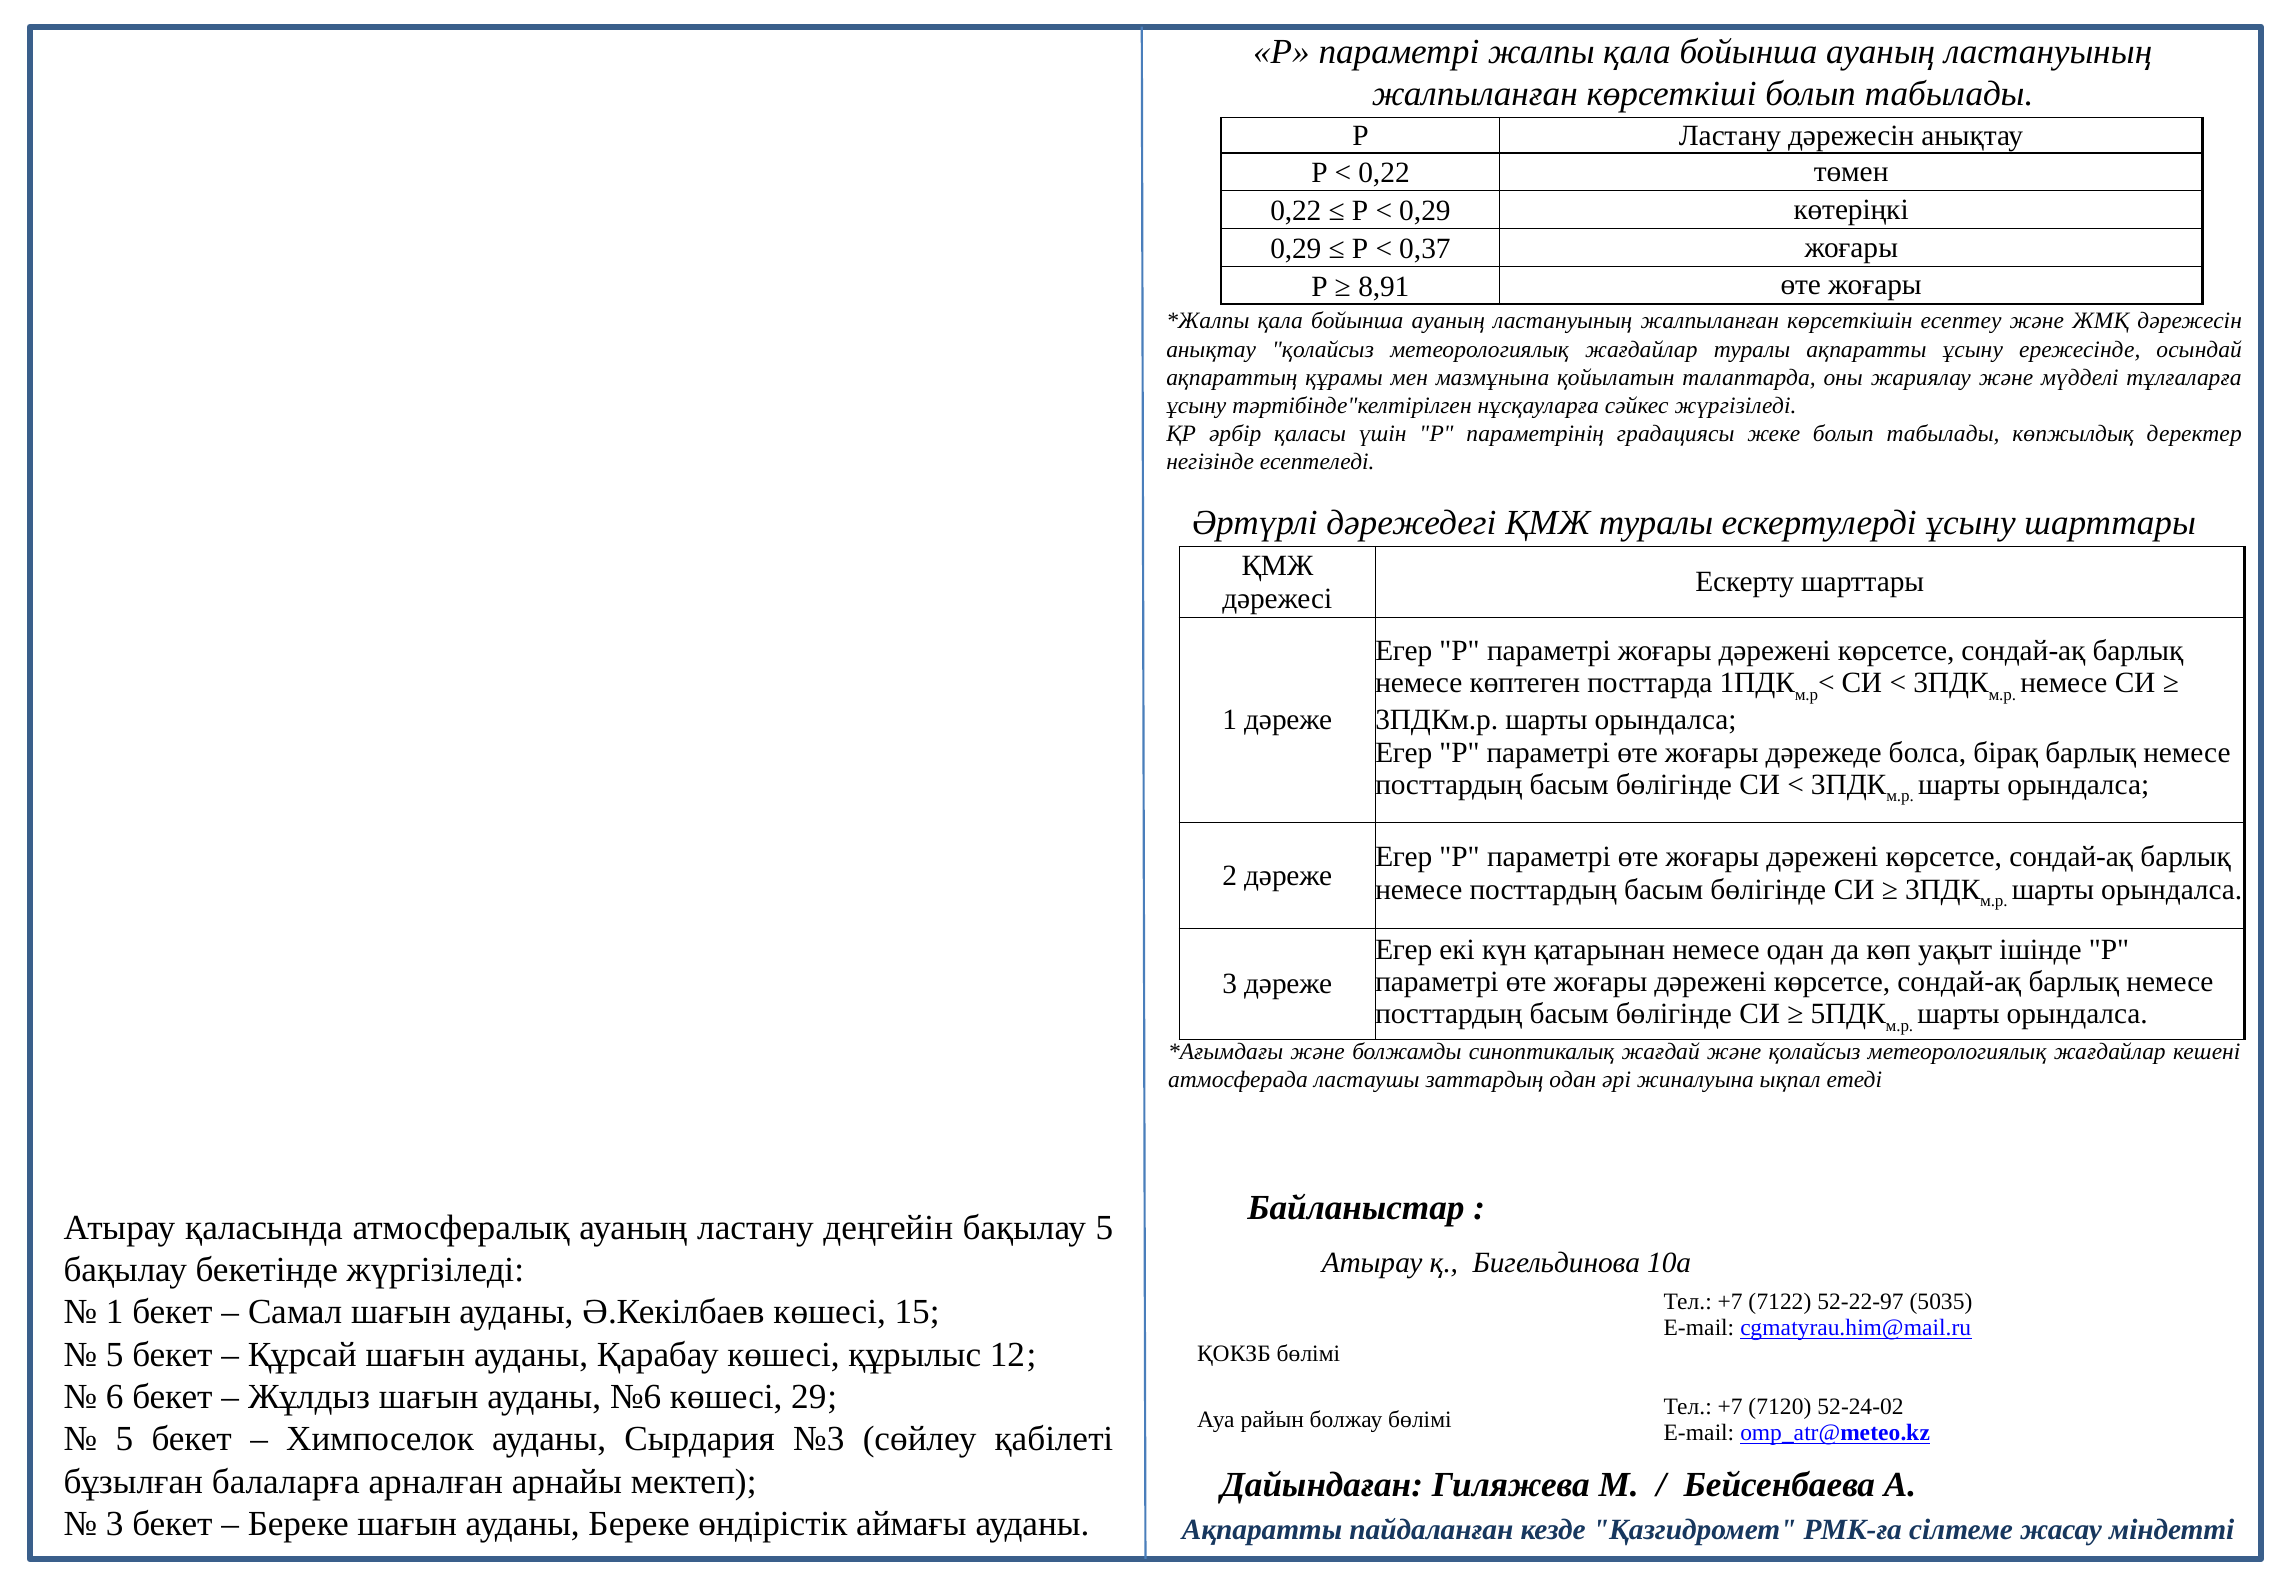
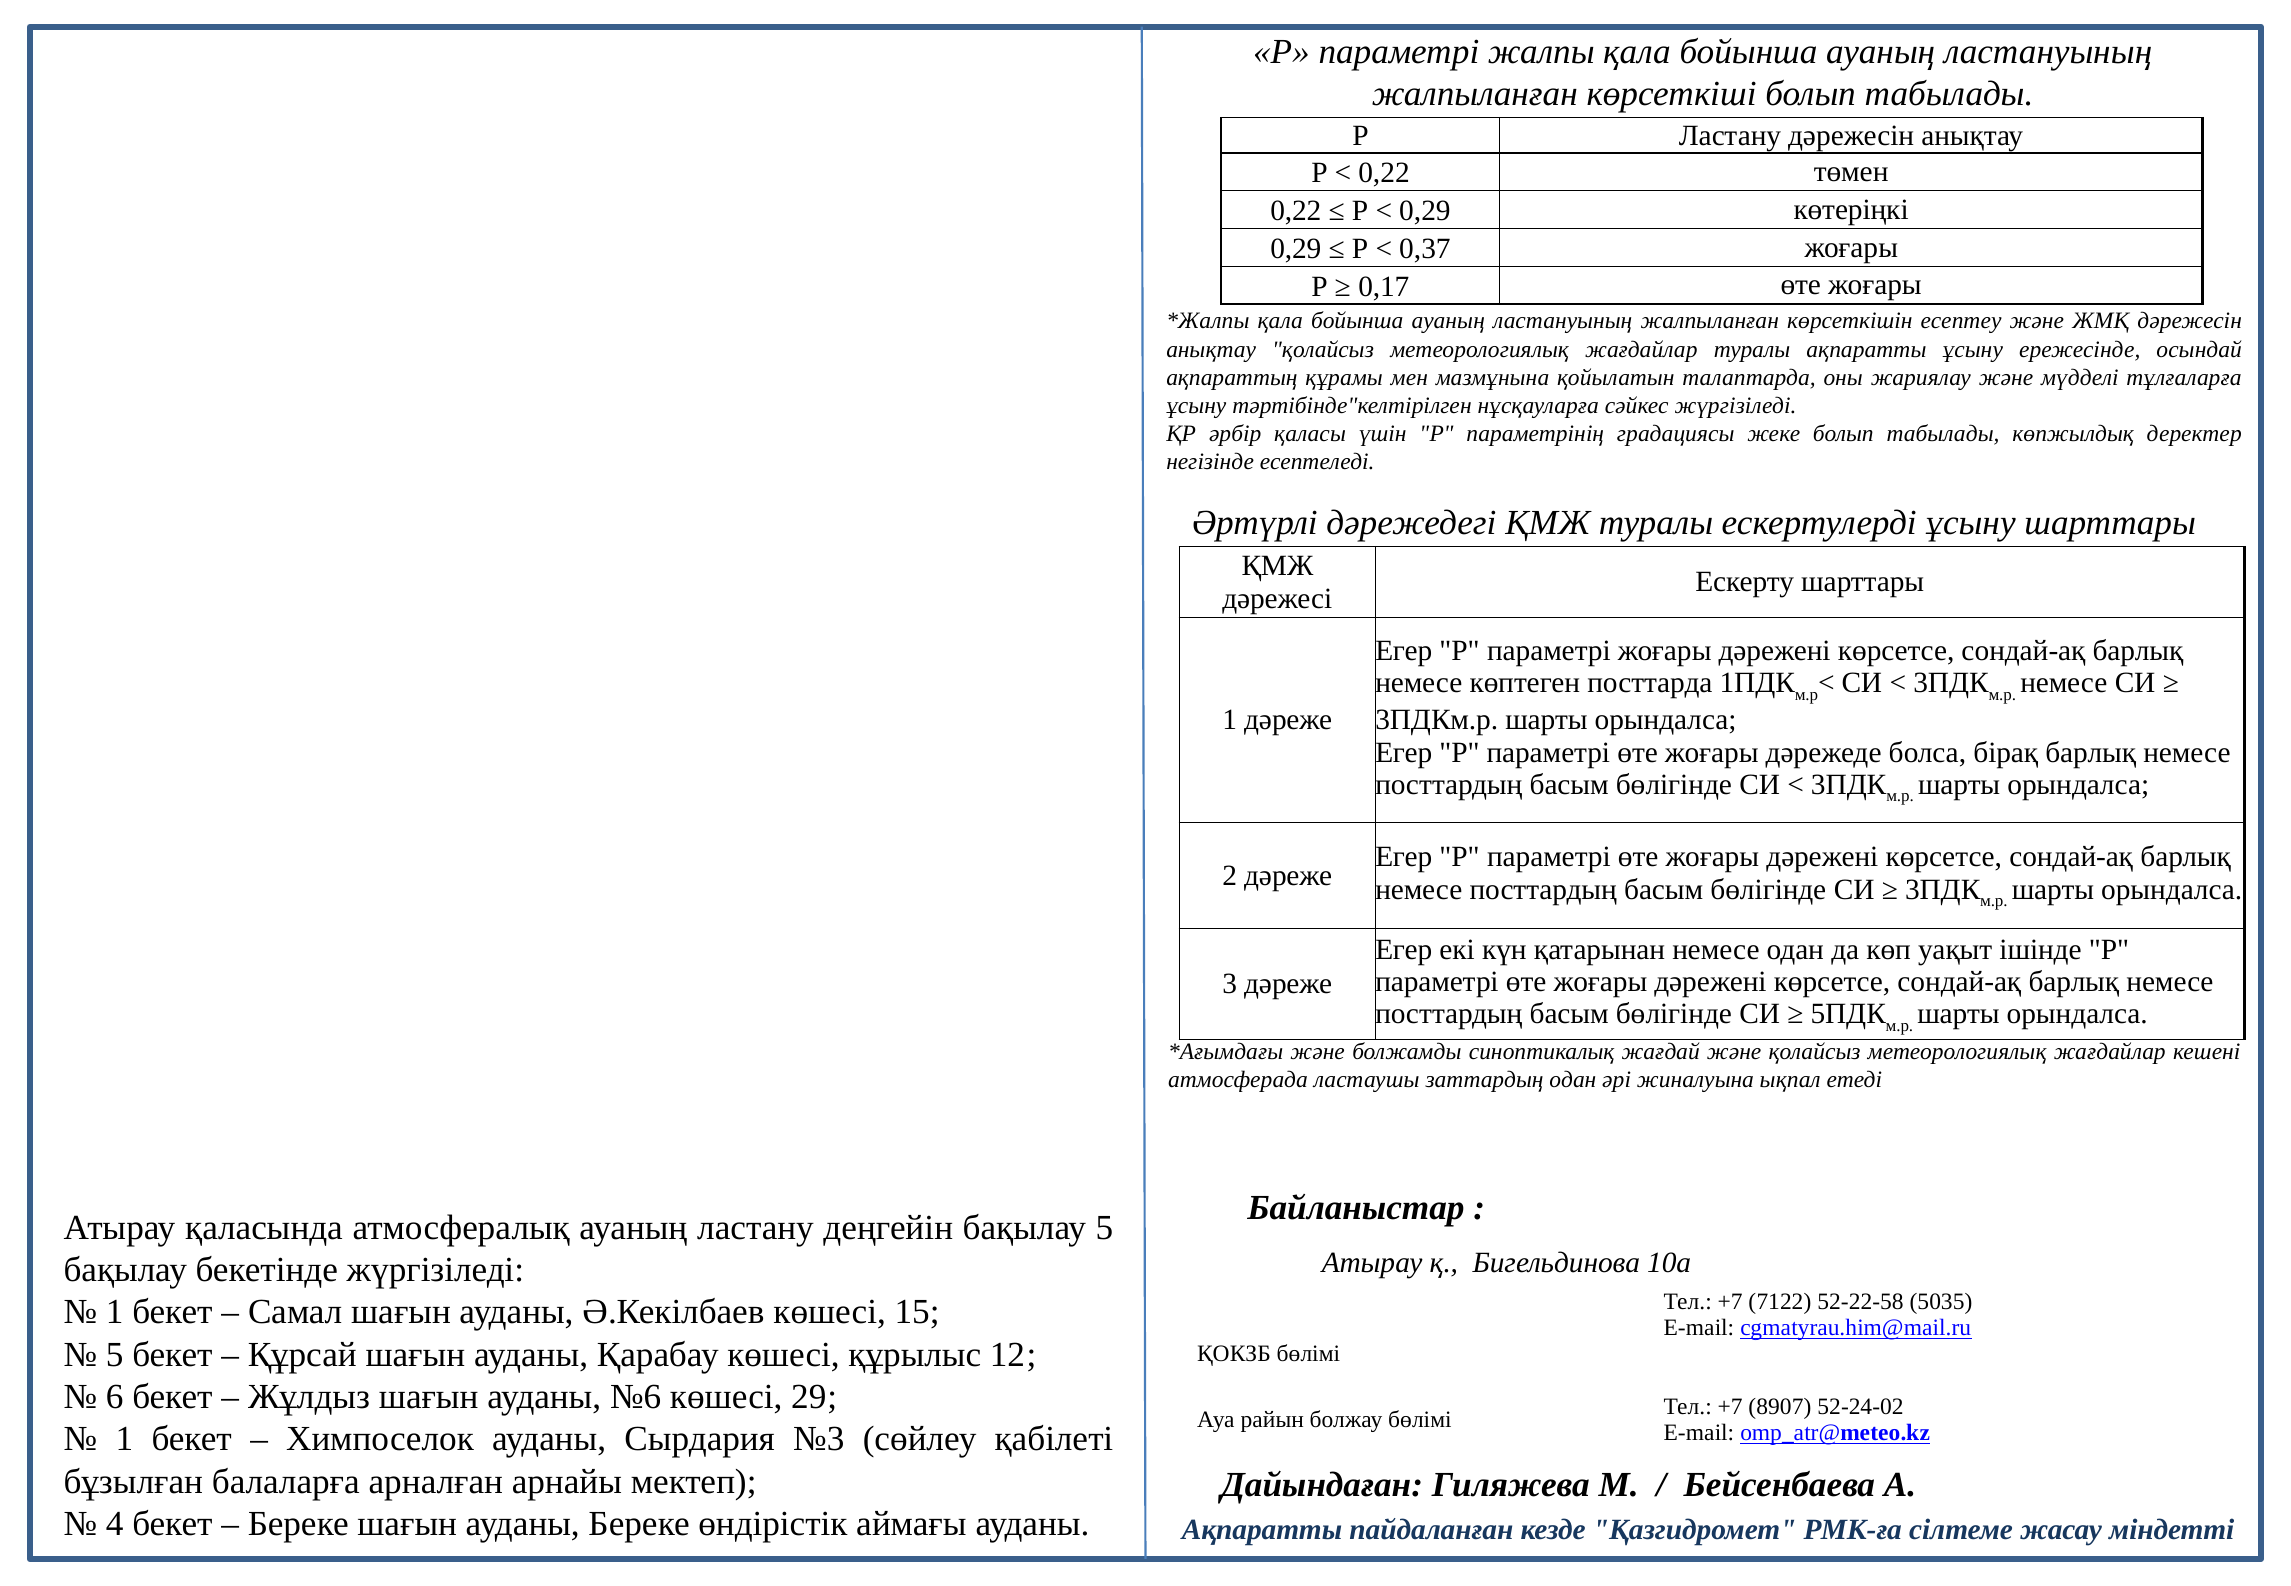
8,91: 8,91 -> 0,17 (1384, 286)
52-22-97: 52-22-97 -> 52-22-58 (1861, 1302)
7120: 7120 -> 8907 (1780, 1407)
5: 5 -> 1 (124, 1439)
3: 3 -> 4 (115, 1524)
